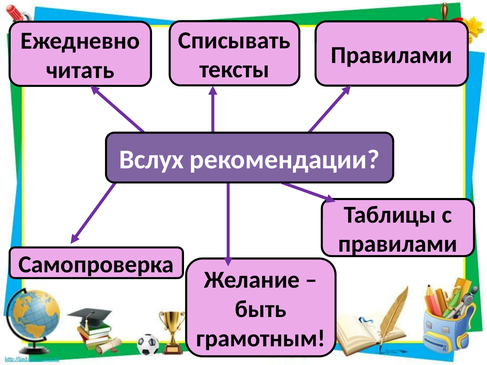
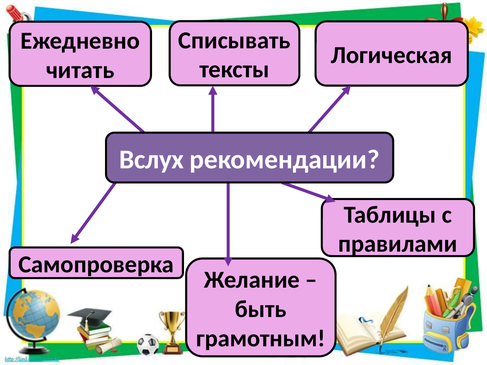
Правилами: Правилами -> Логическая (392, 55)
